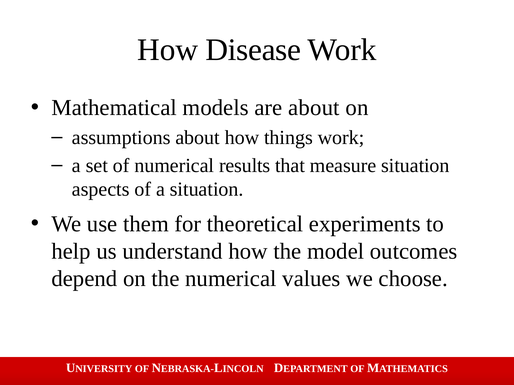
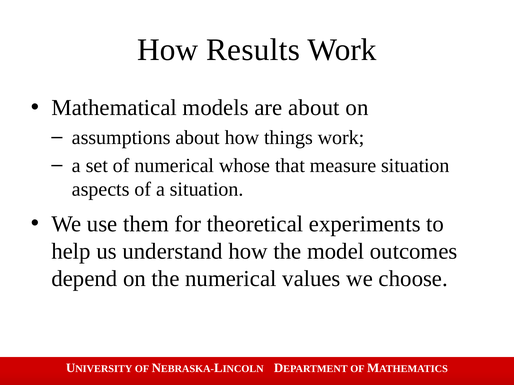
Disease: Disease -> Results (253, 50)
results: results -> whose (245, 166)
